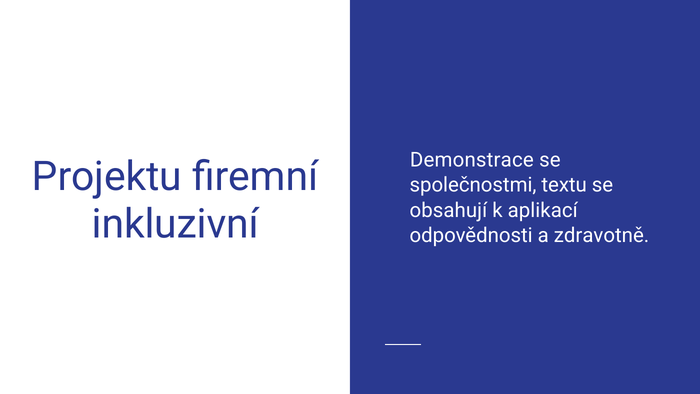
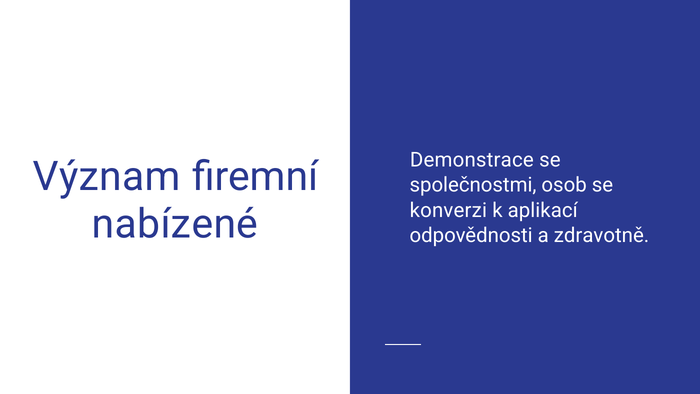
Projektu: Projektu -> Význam (107, 176)
textu: textu -> osob (564, 185)
obsahují: obsahují -> konverzi (448, 210)
inkluzivní: inkluzivní -> nabízené (175, 224)
